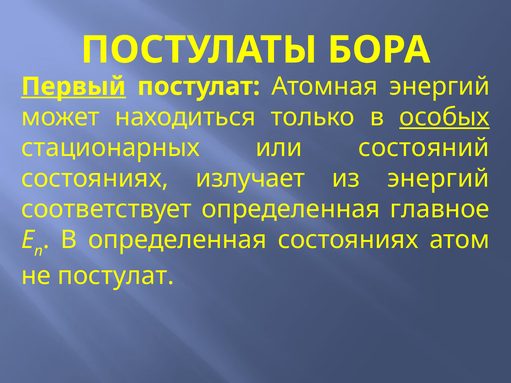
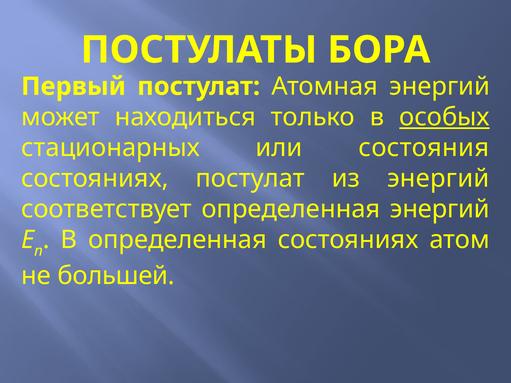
Первый underline: present -> none (74, 87)
состояний: состояний -> состояния (424, 148)
состояниях излучает: излучает -> постулат (250, 178)
определенная главное: главное -> энергий (440, 209)
не постулат: постулат -> большей (116, 276)
